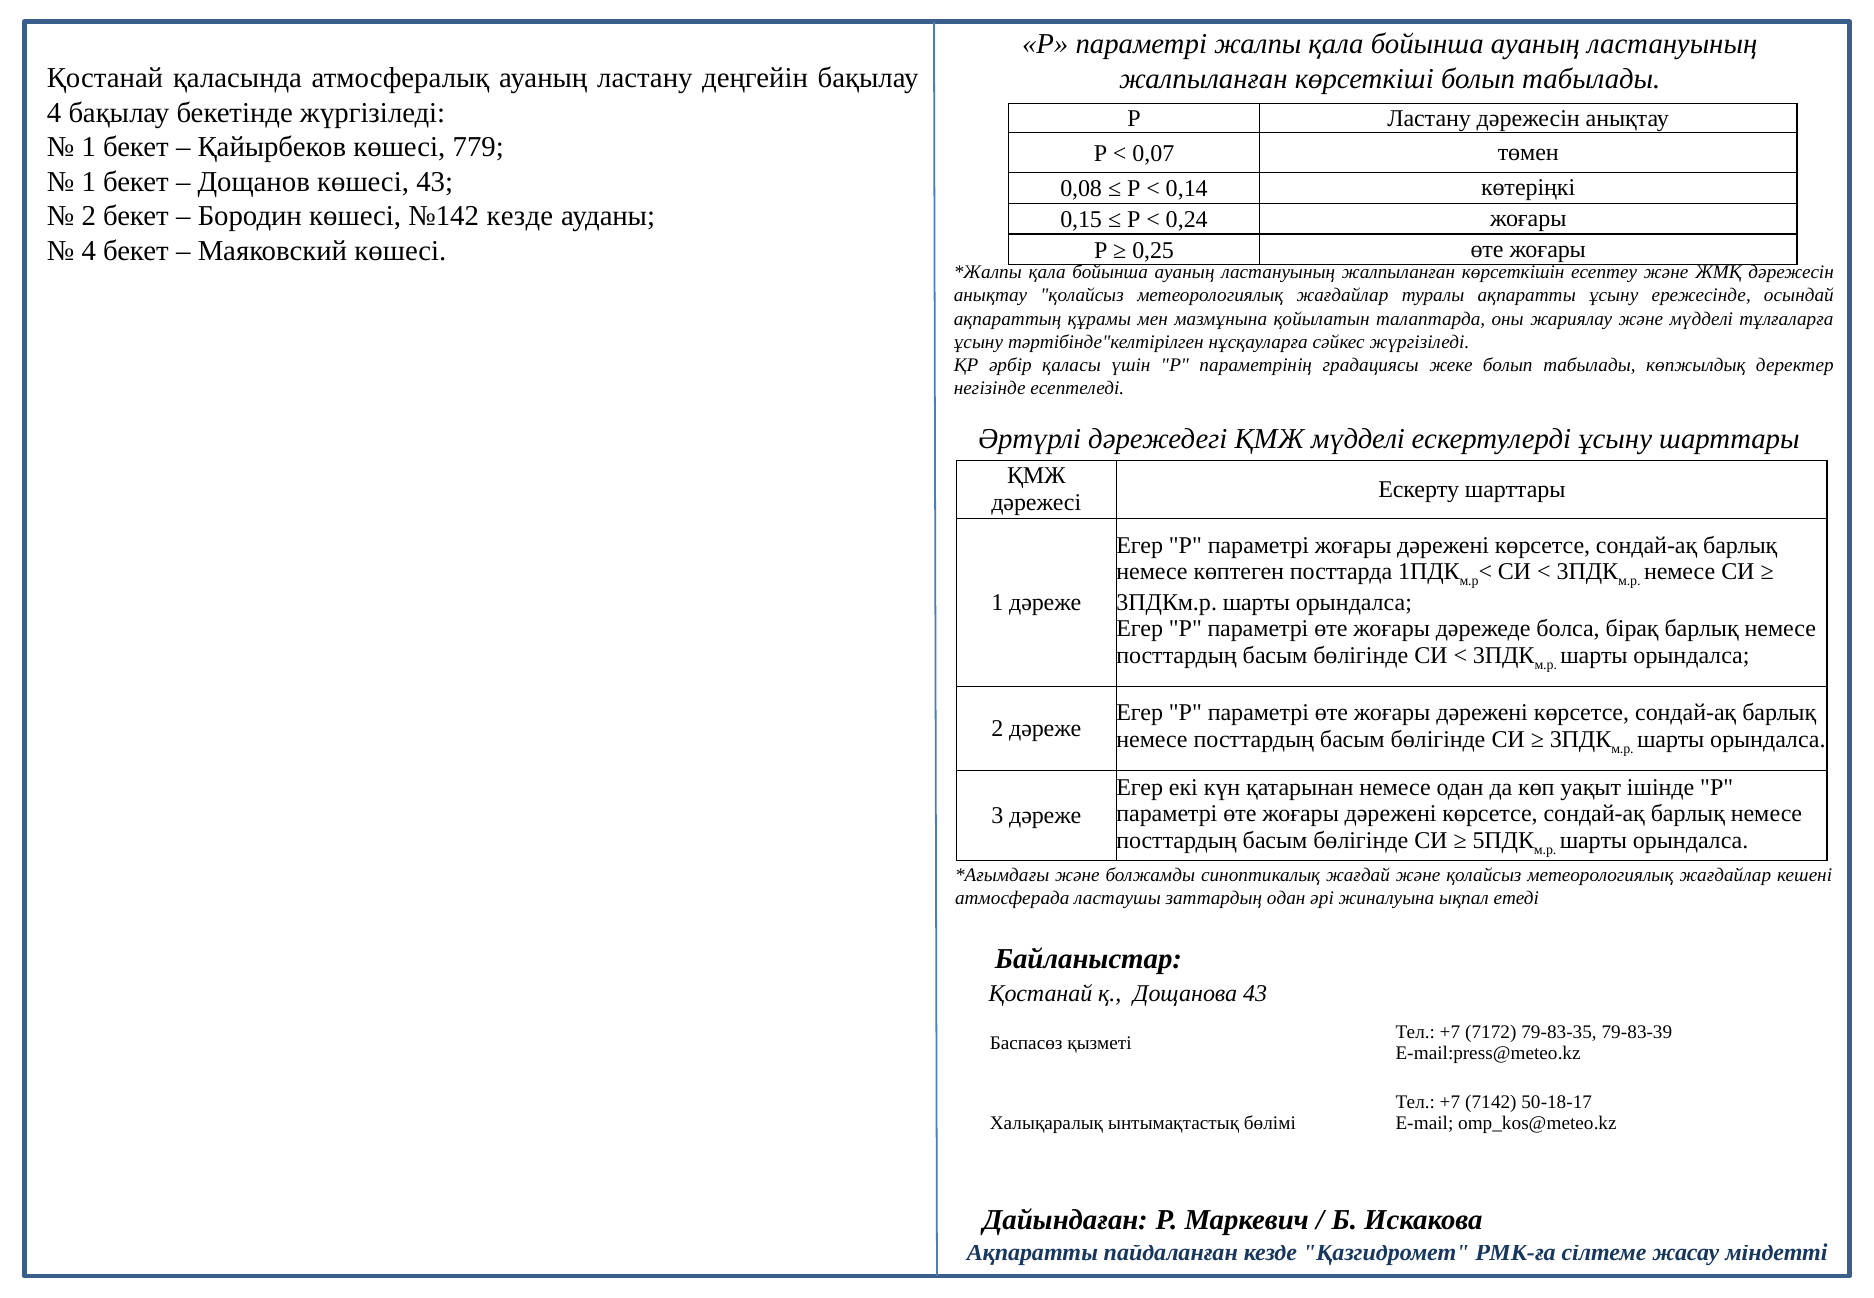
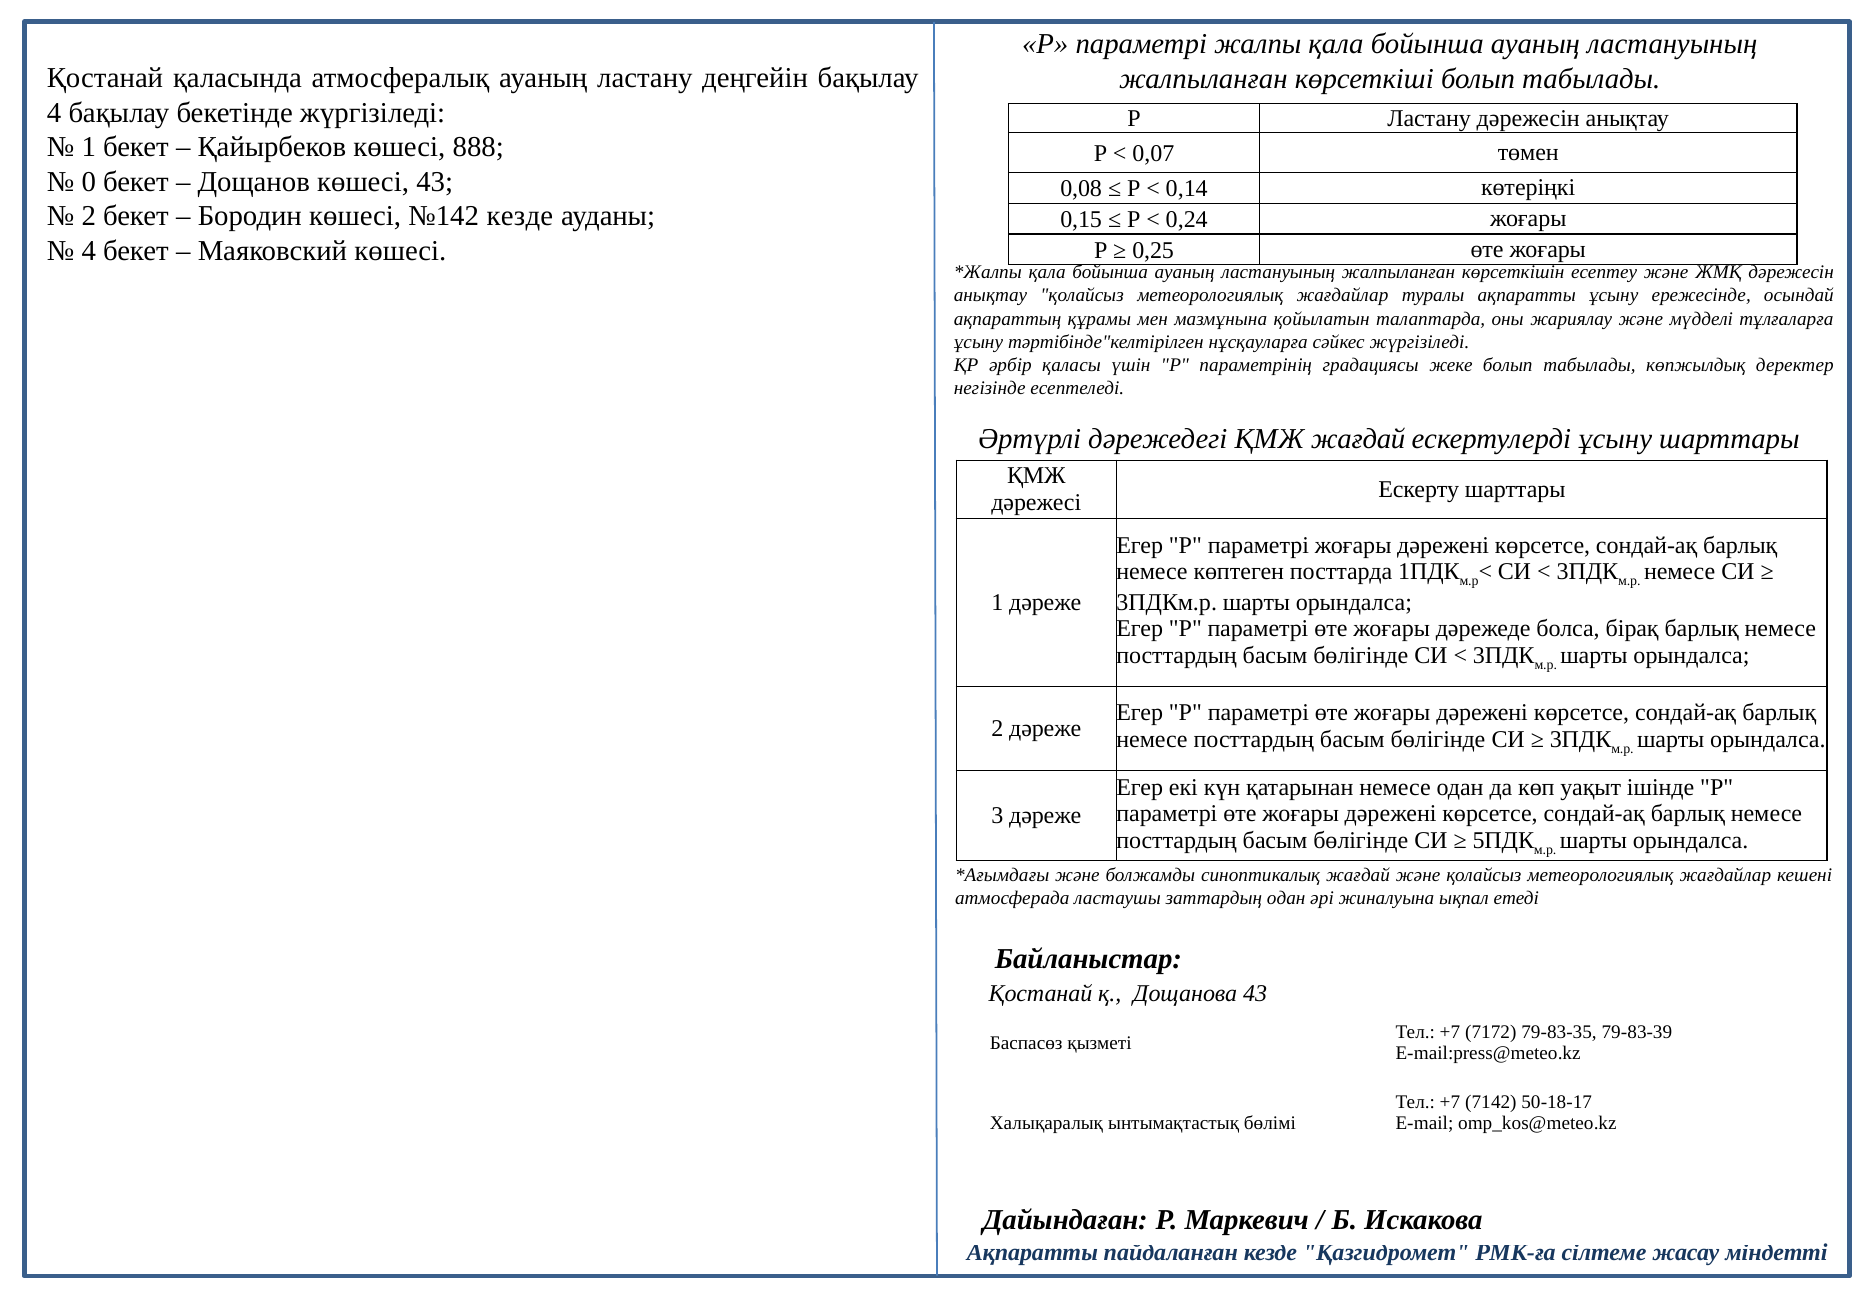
779: 779 -> 888 (478, 147)
1: 1 -> 0 (89, 182)
ҚМЖ мүдделі: мүдделі -> жағдай (1358, 438)
